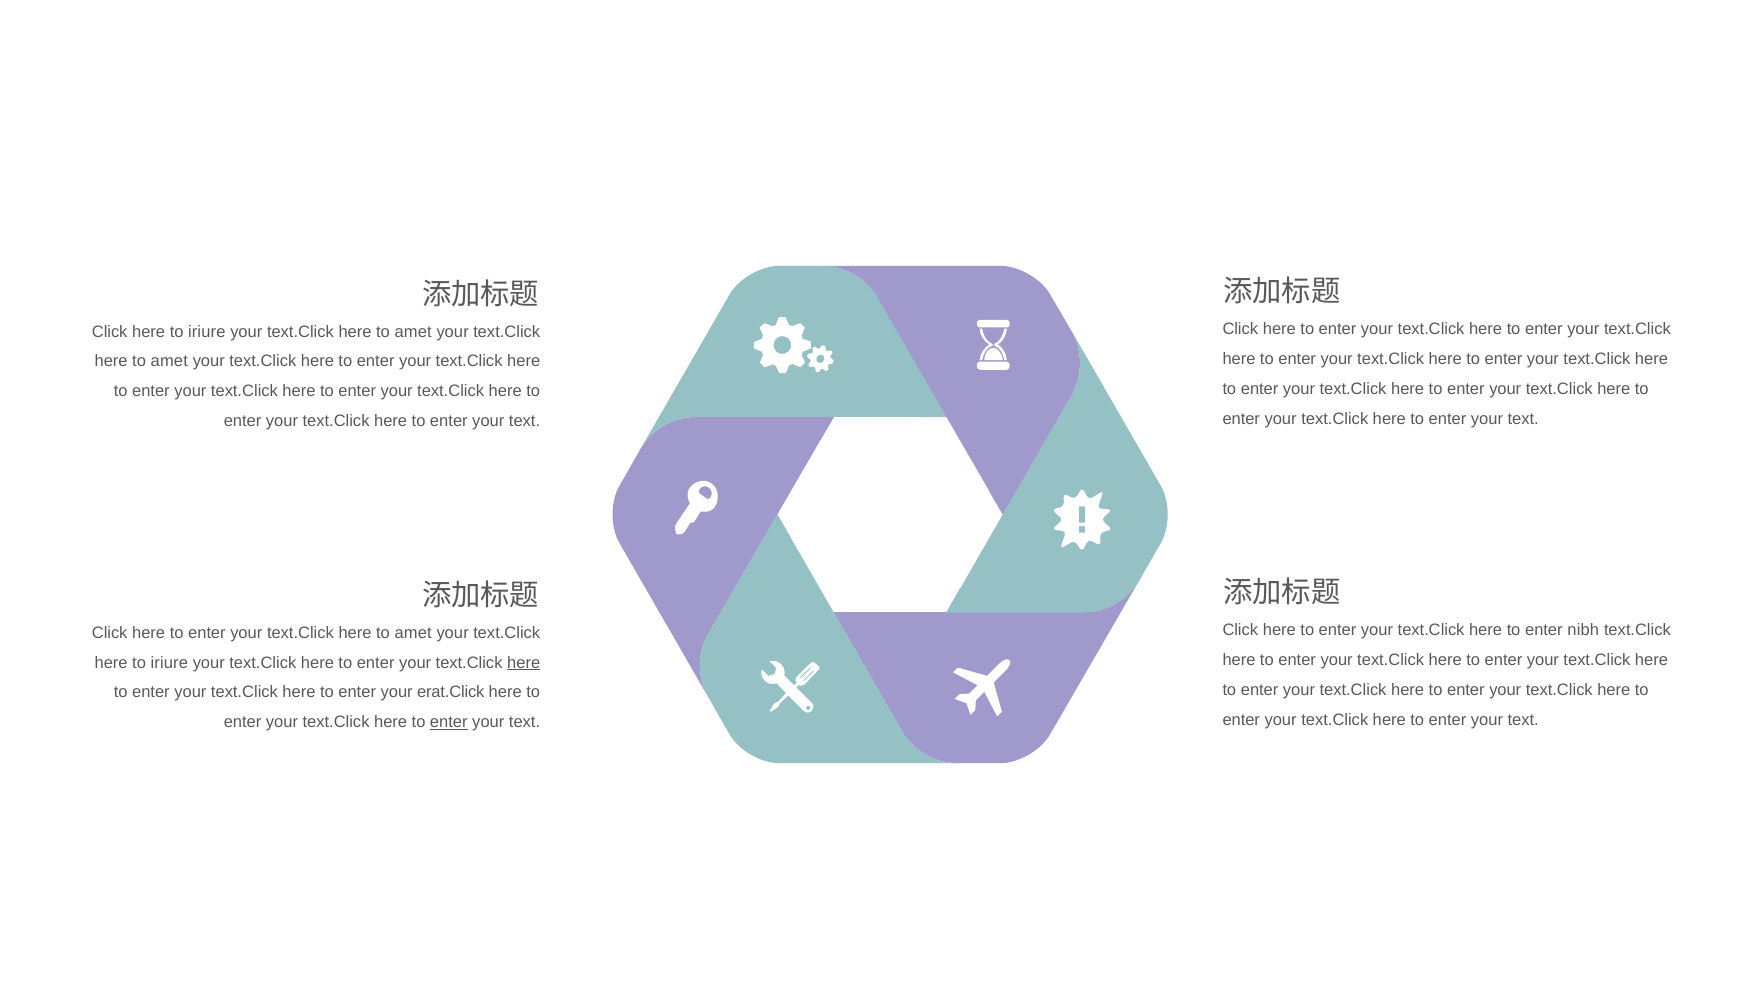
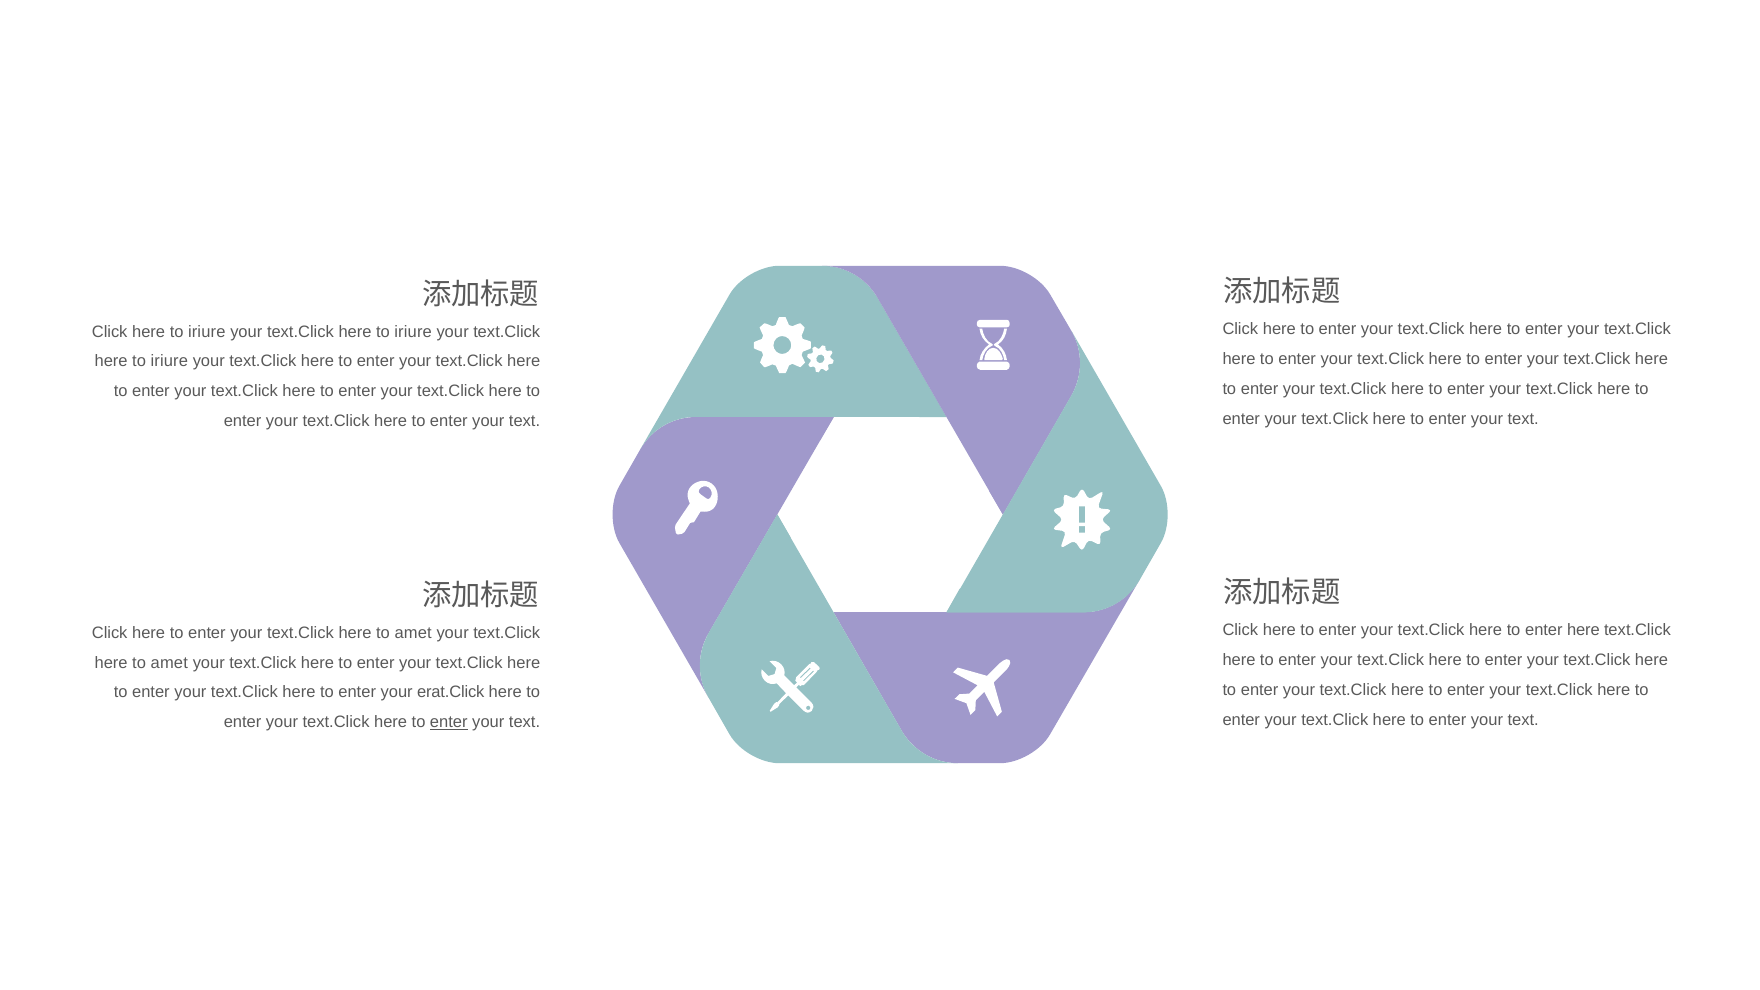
amet: amet -> iriure (413, 332)
amet: amet -> iriure (169, 361)
enter nibh: nibh -> here (1583, 630)
iriure: iriure -> amet (169, 663)
here underline: present -> none (524, 663)
